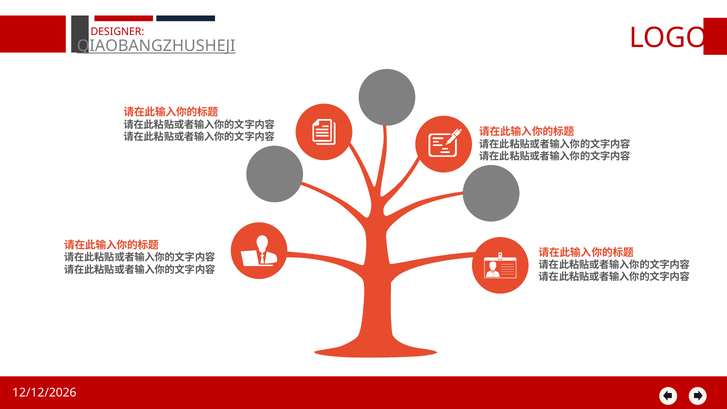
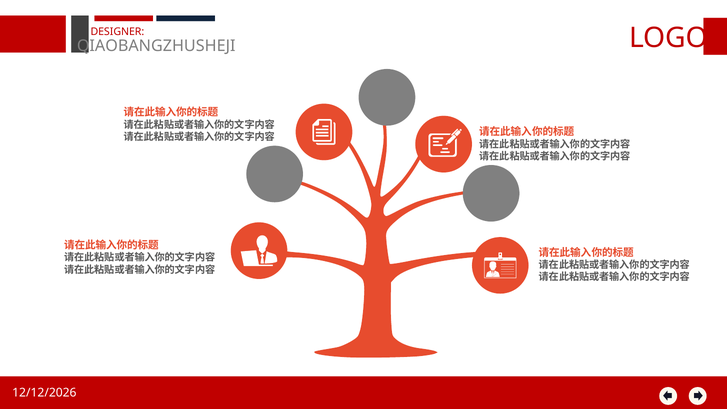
QIAOBANGZHUSHEJI underline: present -> none (156, 46)
